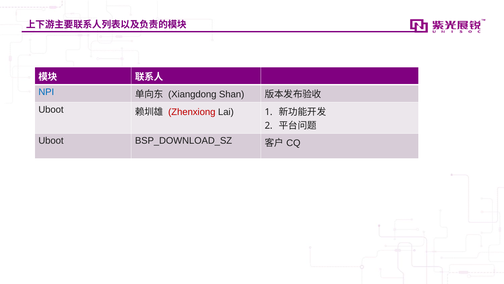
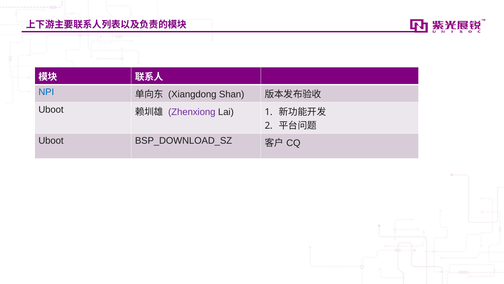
Zhenxiong colour: red -> purple (192, 112)
